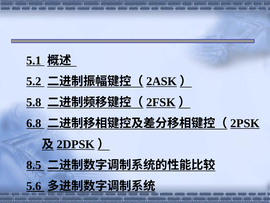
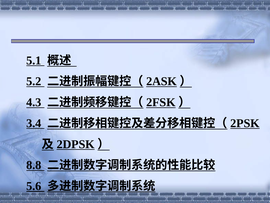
5.8: 5.8 -> 4.3 (34, 102)
6.8: 6.8 -> 3.4 (34, 123)
8.5: 8.5 -> 8.8 (34, 165)
